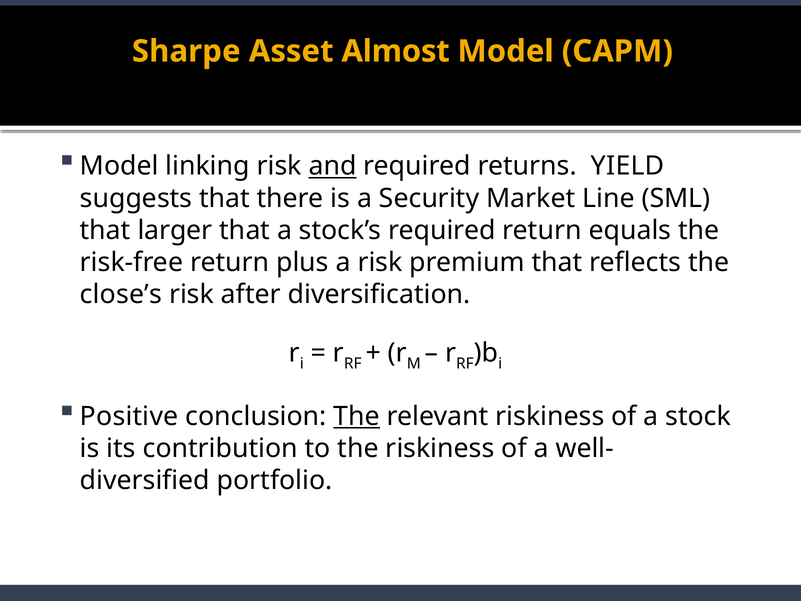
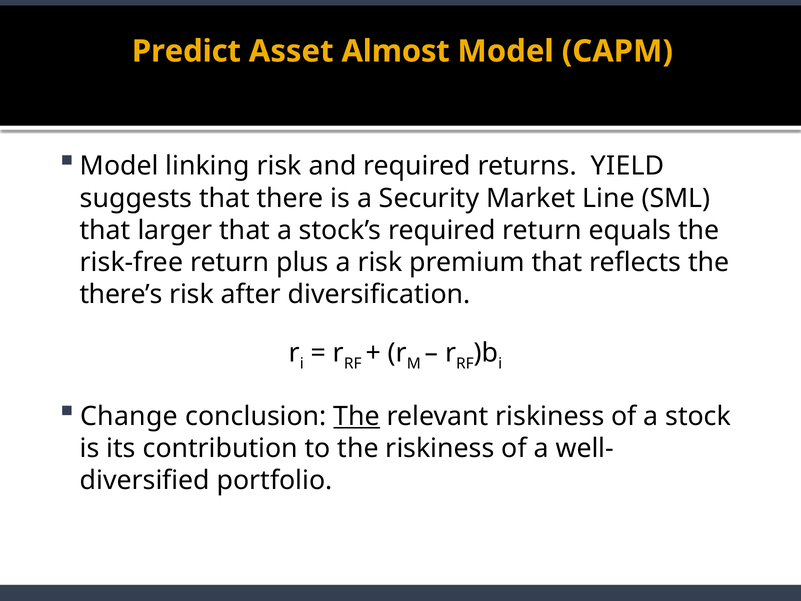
Sharpe: Sharpe -> Predict (186, 51)
and underline: present -> none (333, 166)
close’s: close’s -> there’s (121, 294)
Positive: Positive -> Change (129, 416)
